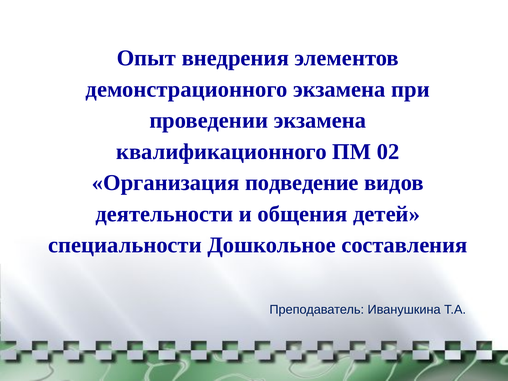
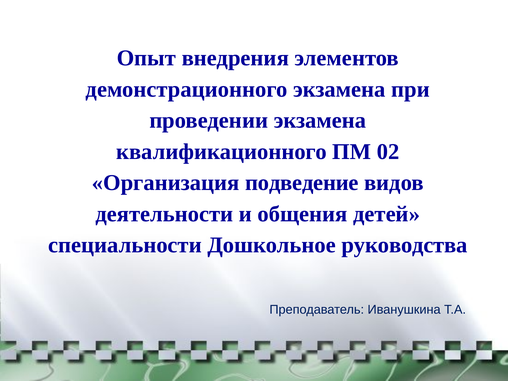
составления: составления -> руководства (405, 245)
